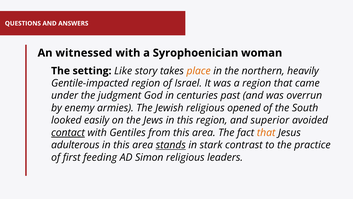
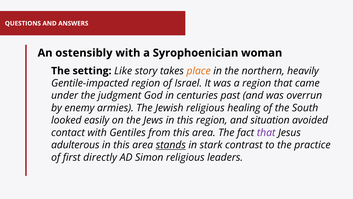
witnessed: witnessed -> ostensibly (84, 53)
opened: opened -> healing (244, 108)
superior: superior -> situation (270, 120)
contact underline: present -> none (68, 133)
that colour: orange -> purple (266, 133)
feeding: feeding -> directly (100, 157)
